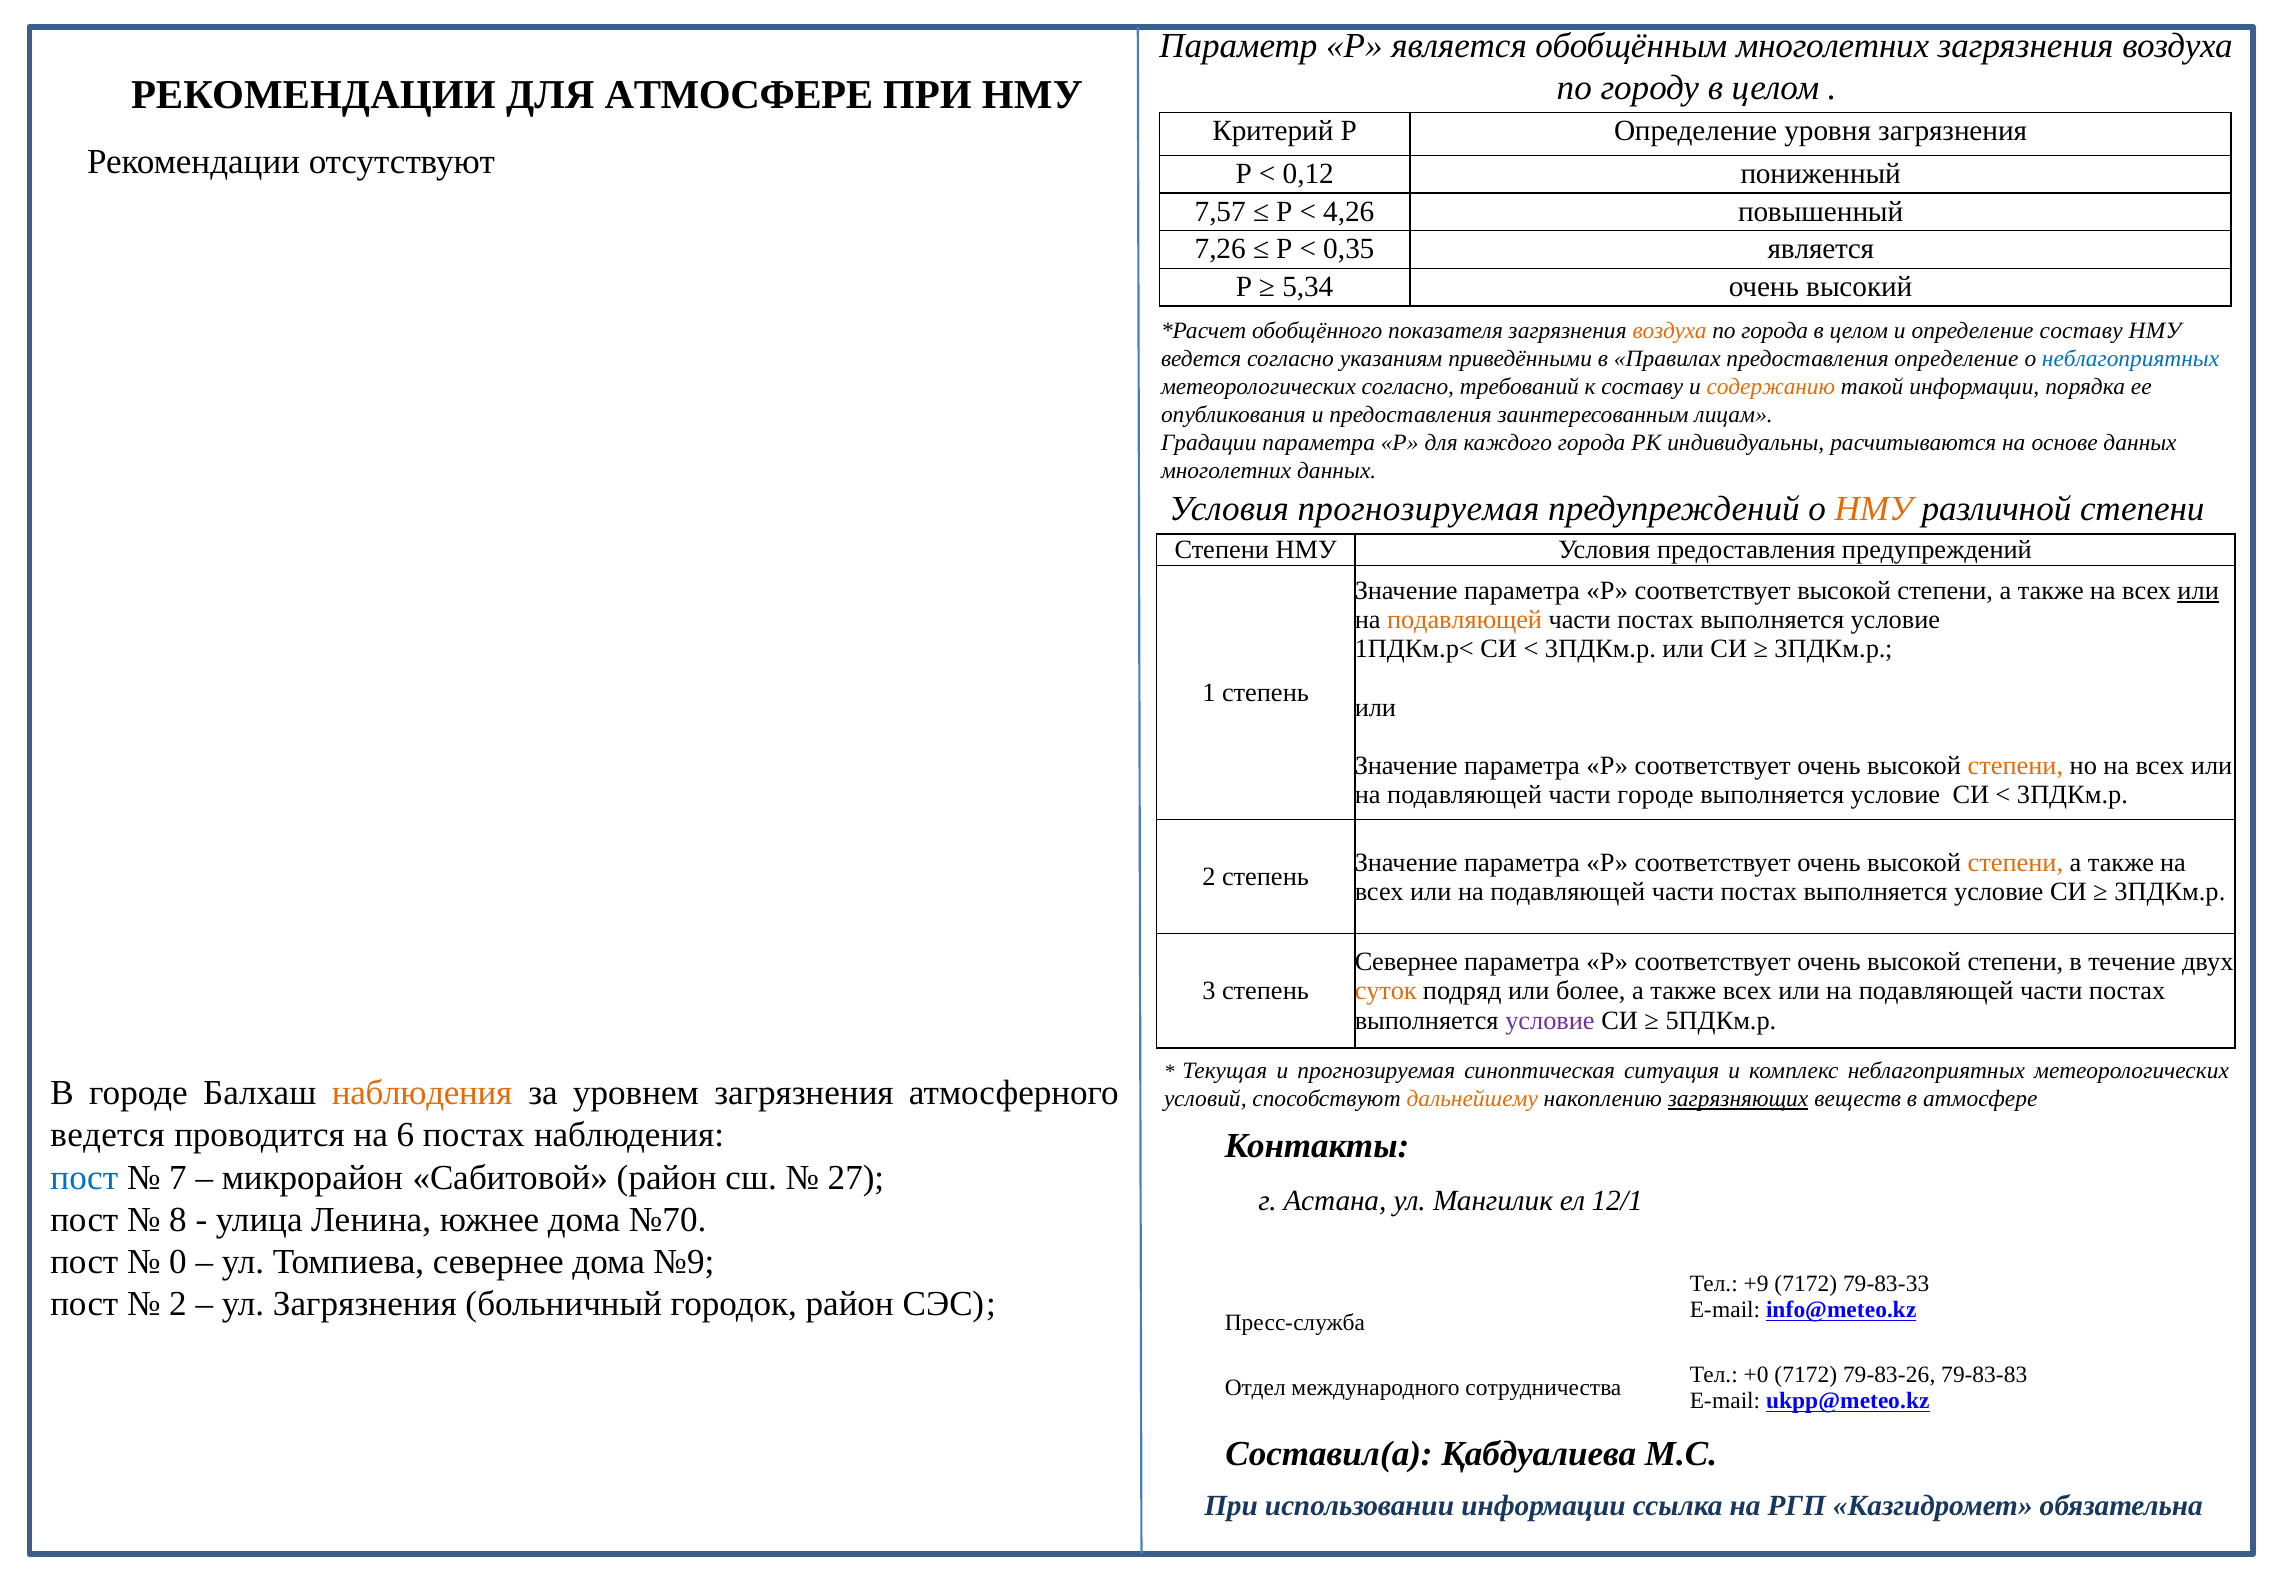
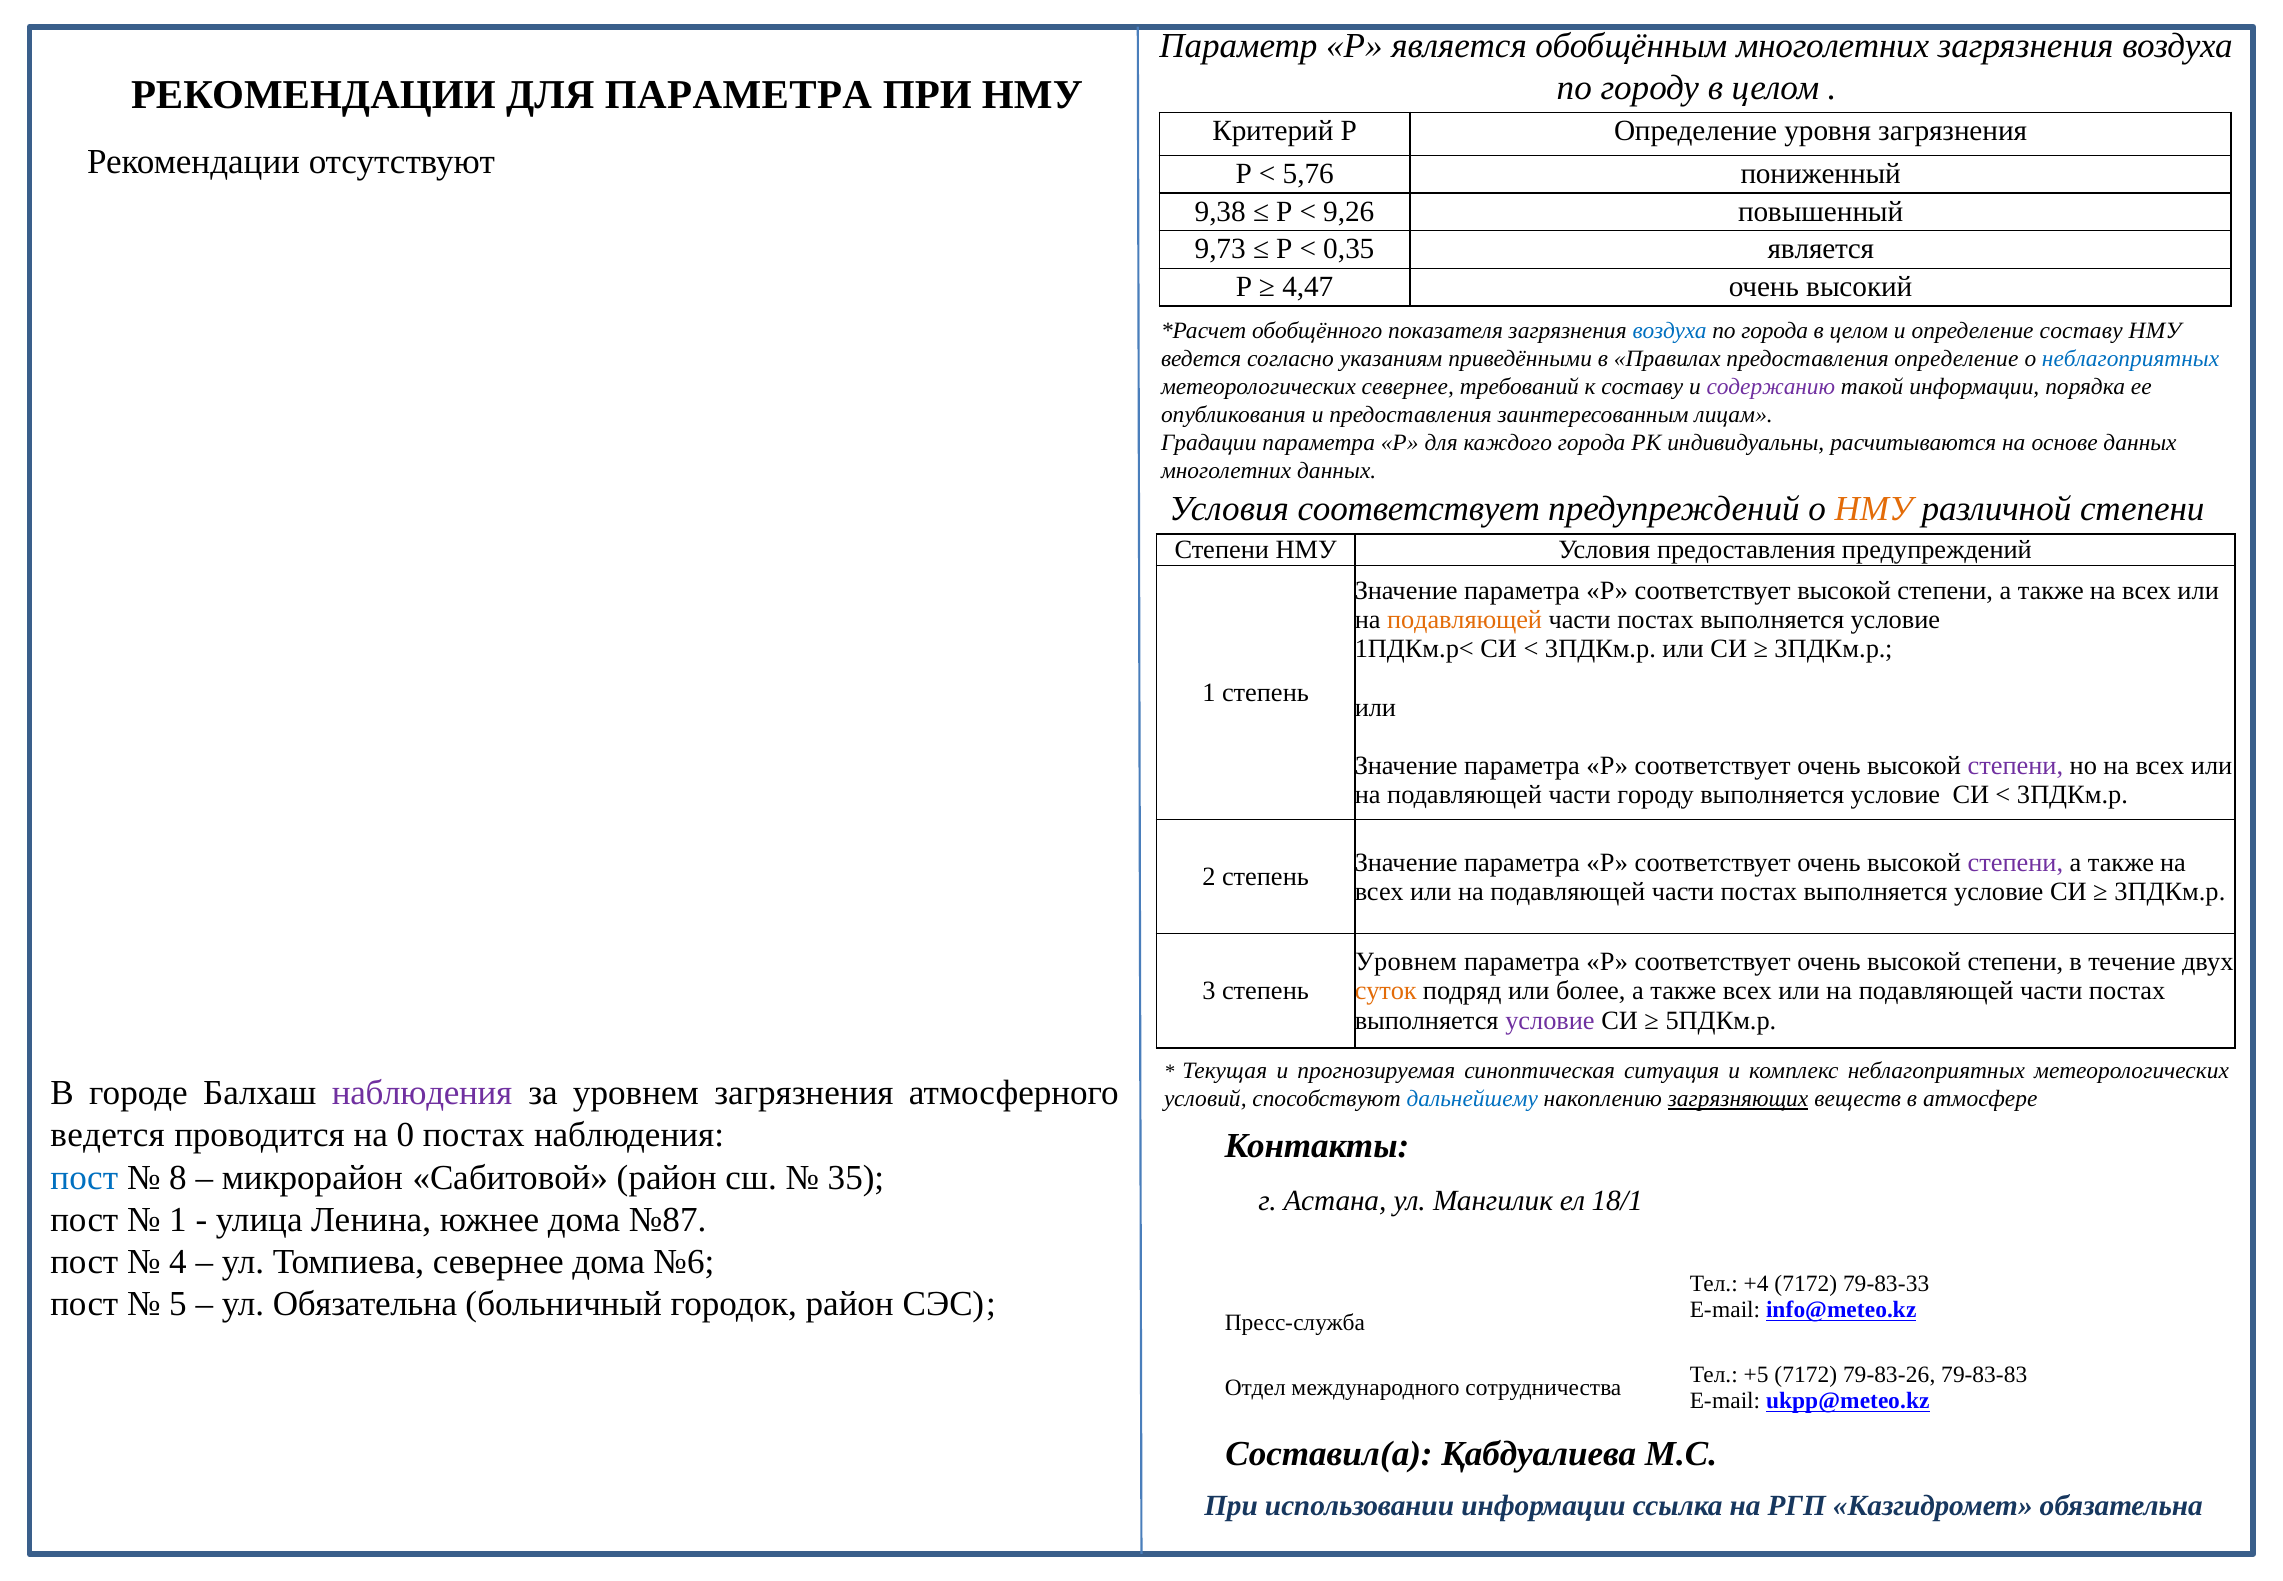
ДЛЯ АТМОСФЕРЕ: АТМОСФЕРЕ -> ПАРАМЕТРА (738, 95)
0,12: 0,12 -> 5,76 (1308, 174)
7,57: 7,57 -> 9,38 (1220, 212)
4,26: 4,26 -> 9,26 (1349, 212)
7,26: 7,26 -> 9,73 (1220, 249)
5,34: 5,34 -> 4,47 (1308, 287)
воздуха colour: orange -> blue (1670, 330)
метеорологических согласно: согласно -> севернее (1408, 387)
содержанию colour: orange -> purple (1771, 387)
Условия прогнозируемая: прогнозируемая -> соответствует (1419, 509)
или underline: present -> none (2198, 590)
степени colour: orange -> purple (2015, 766)
части городе: городе -> городу (1656, 795)
степени colour: orange -> purple (2015, 862)
Севернее: Севернее -> Уровнем (1406, 962)
наблюдения colour: orange -> purple (422, 1093)
дальнейшему colour: orange -> blue (1472, 1099)
6: 6 -> 0 (405, 1135)
7: 7 -> 8 (178, 1177)
27: 27 -> 35 (856, 1177)
12/1: 12/1 -> 18/1 (1617, 1201)
8: 8 -> 1 (178, 1219)
№70: №70 -> №87 (668, 1219)
0: 0 -> 4 (178, 1261)
№9: №9 -> №6 (684, 1261)
+9: +9 -> +4 (1756, 1283)
2: 2 -> 5 (178, 1304)
ул Загрязнения: Загрязнения -> Обязательна (365, 1304)
+0: +0 -> +5 (1756, 1375)
